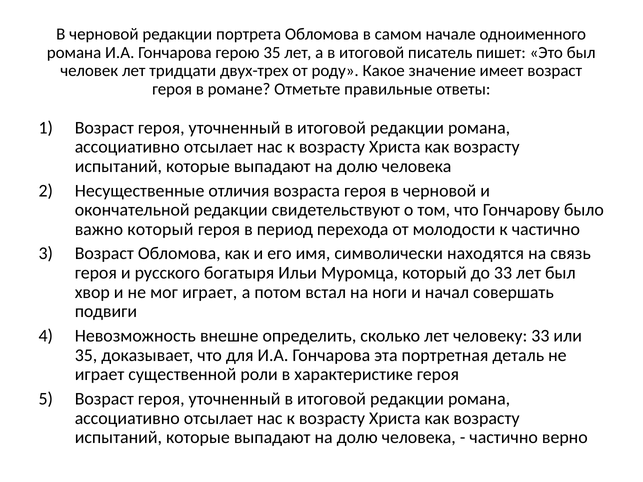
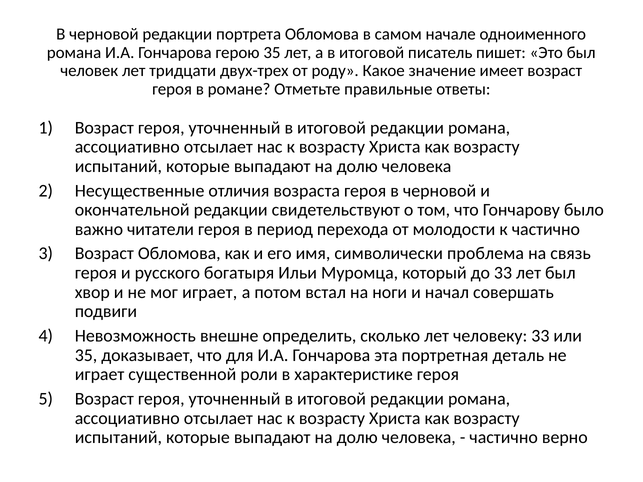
важно который: который -> читатели (161, 229)
находятся: находятся -> проблема (486, 254)
